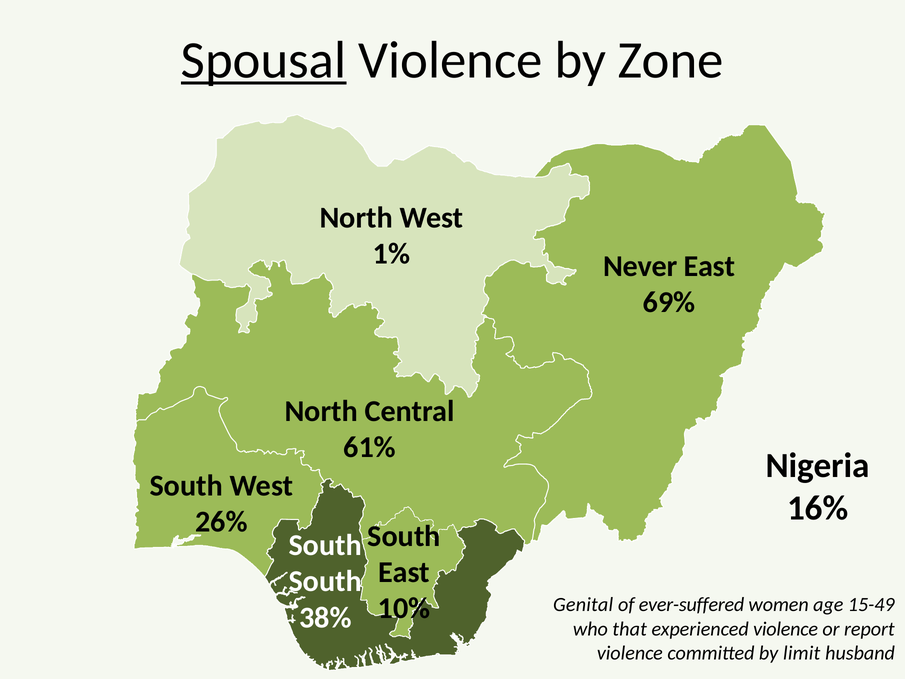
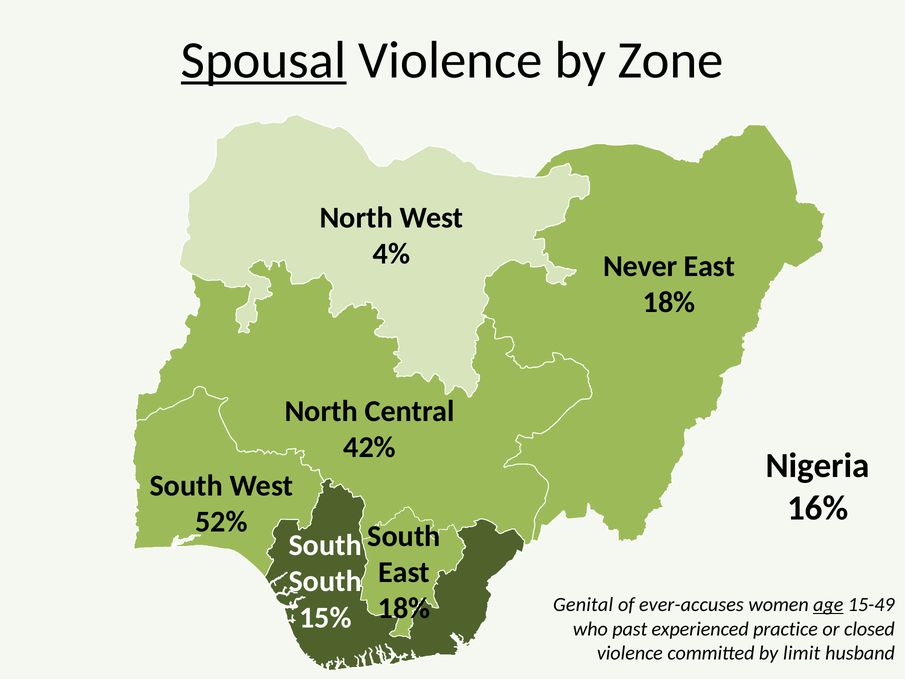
1%: 1% -> 4% (391, 254)
69%: 69% -> 18% (669, 302)
61%: 61% -> 42% (370, 447)
26%: 26% -> 52% (221, 522)
10%: 10% -> 18% (404, 608)
ever-suffered: ever-suffered -> ever-accuses (691, 605)
age underline: none -> present (828, 605)
38%: 38% -> 15% (325, 617)
that: that -> past (630, 629)
experienced violence: violence -> practice (786, 629)
report: report -> closed (869, 629)
